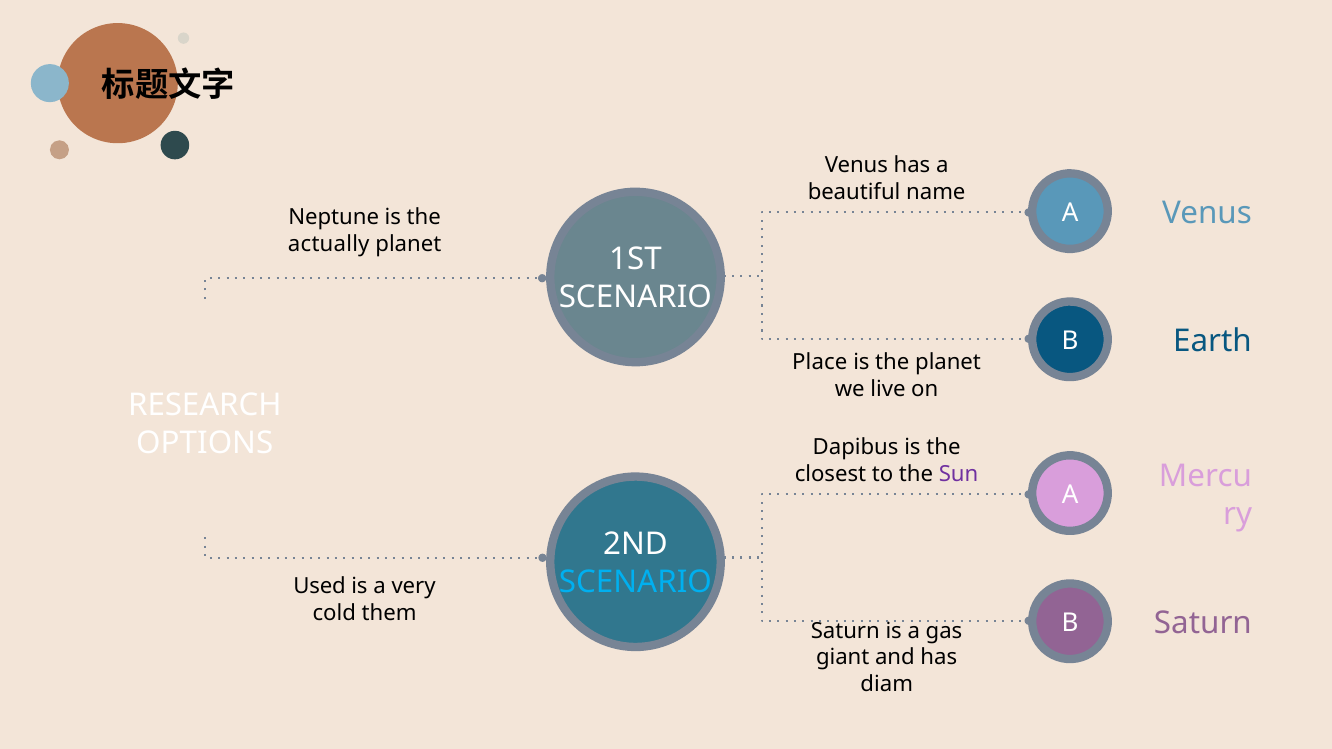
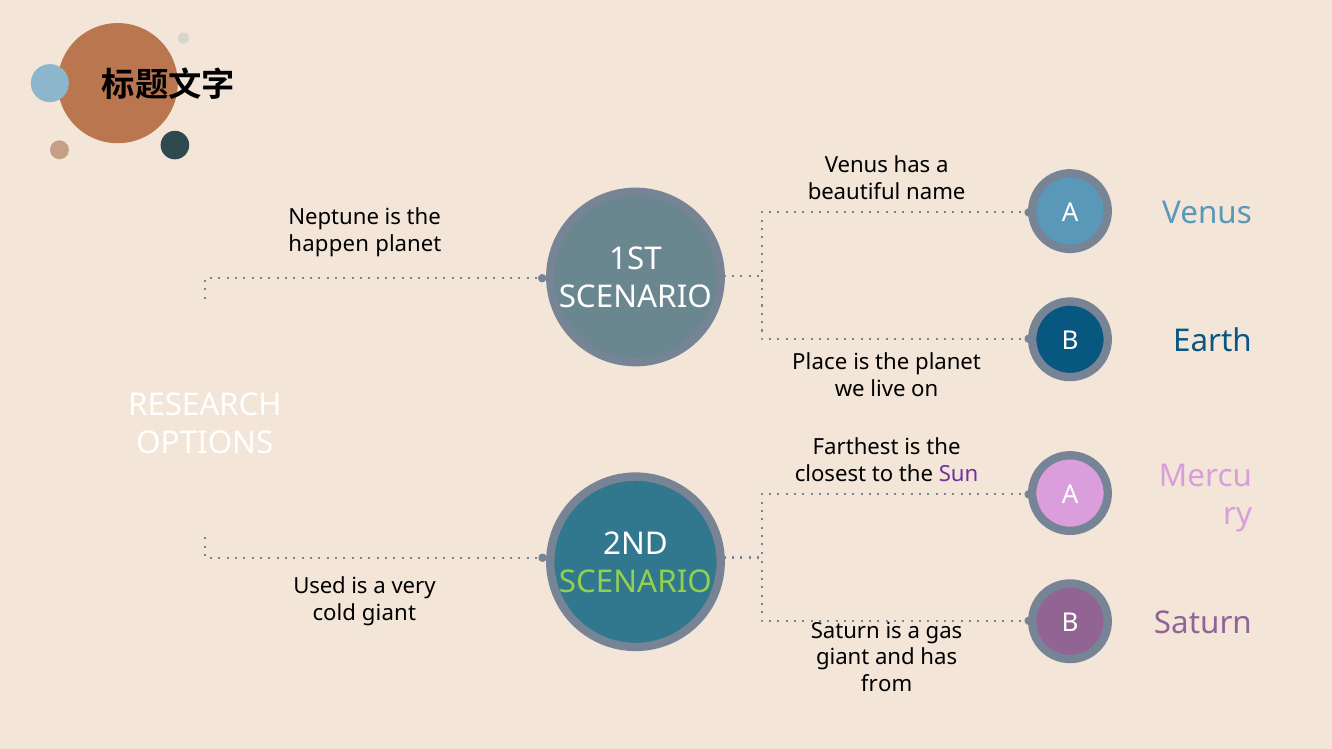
actually: actually -> happen (329, 244)
Dapibus: Dapibus -> Farthest (856, 448)
SCENARIO colour: light blue -> light green (635, 582)
cold them: them -> giant (389, 613)
diam: diam -> from (887, 684)
